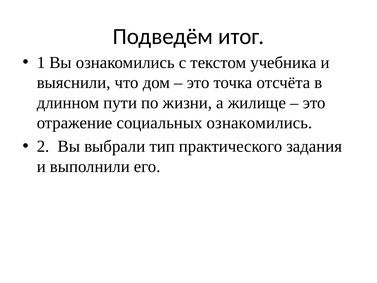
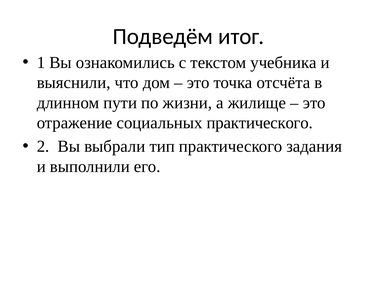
социальных ознакомились: ознакомились -> практического (260, 123)
